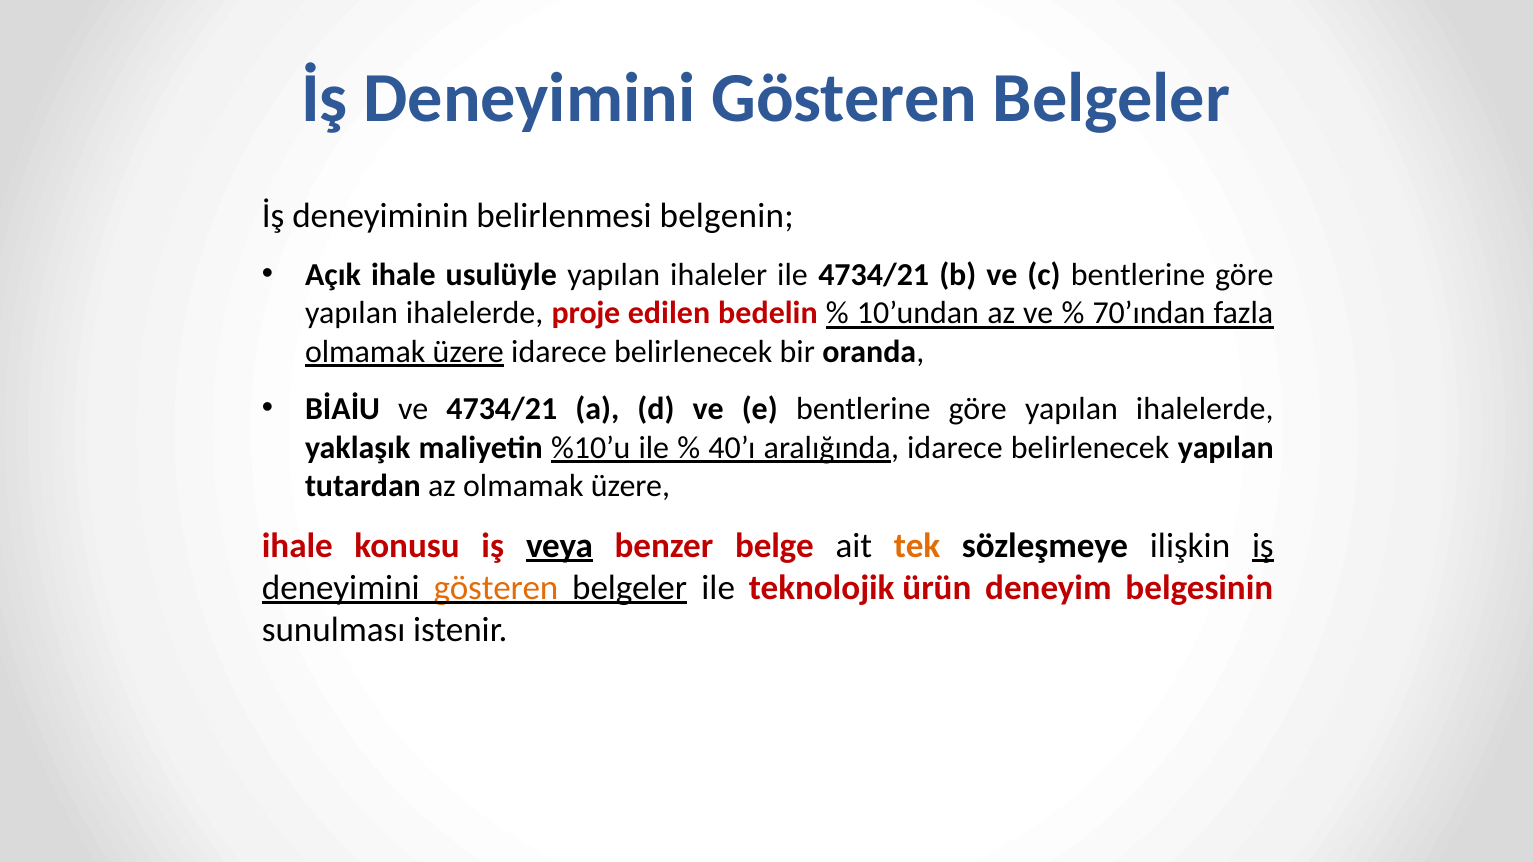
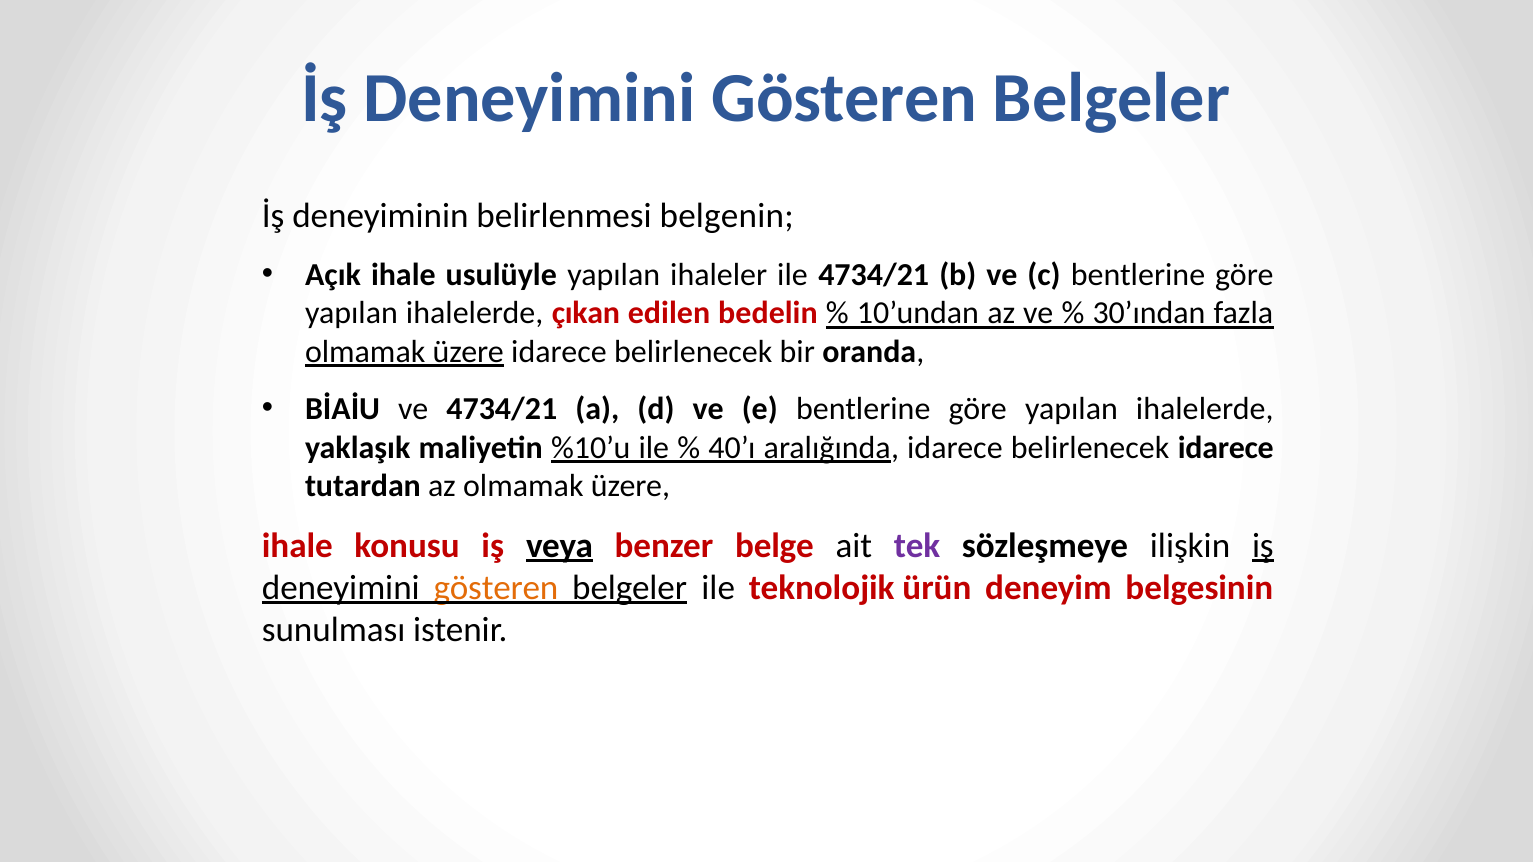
proje: proje -> çıkan (586, 314)
70’ından: 70’ından -> 30’ından (1149, 314)
belirlenecek yapılan: yapılan -> idarece (1226, 448)
tek colour: orange -> purple (917, 546)
